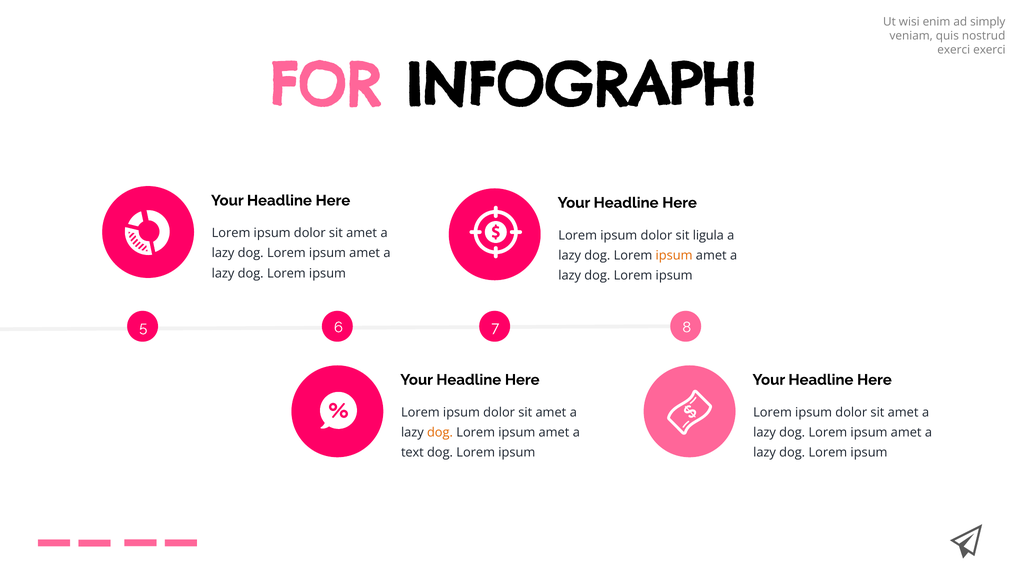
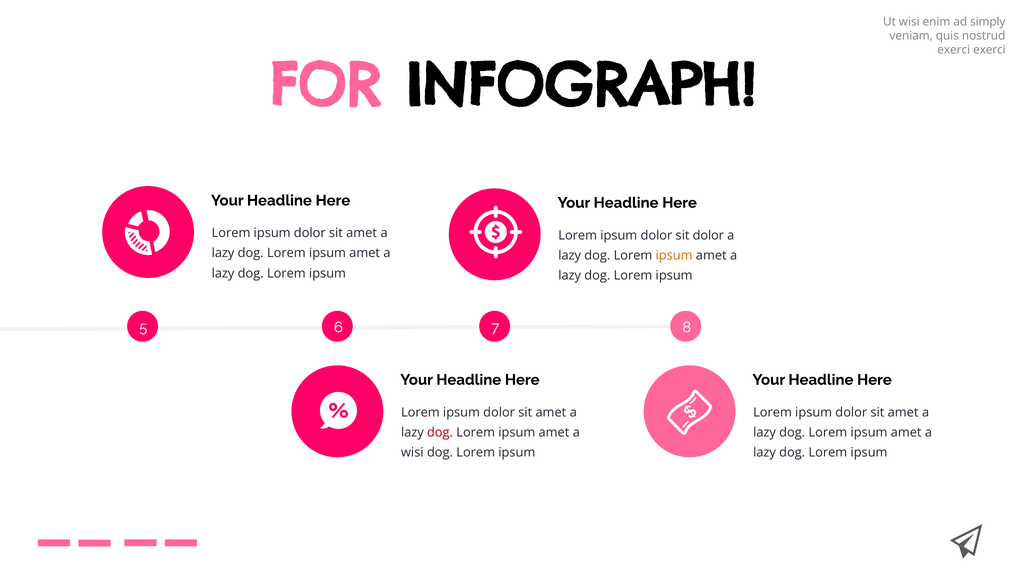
sit ligula: ligula -> dolor (708, 235)
dog colour: orange -> red (440, 432)
text: text -> wisi (412, 452)
